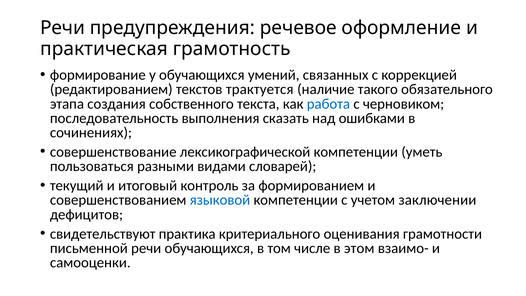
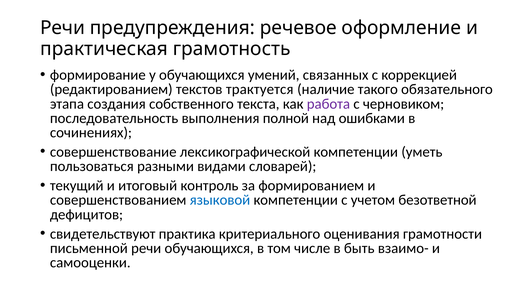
работа colour: blue -> purple (328, 104)
сказать: сказать -> полной (286, 118)
заключении: заключении -> безответной (437, 200)
этом: этом -> быть (359, 248)
